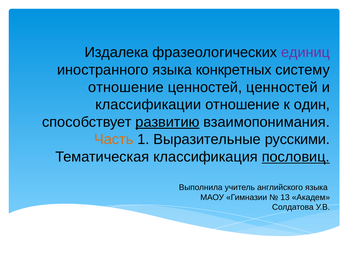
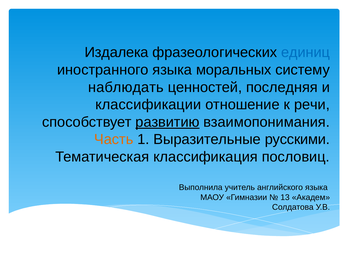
единиц colour: purple -> blue (306, 52)
конкретных: конкретных -> моральных (234, 70)
отношение: отношение -> наблюдать (126, 87)
ценностей ценностей: ценностей -> последняя (282, 87)
один: один -> речи (312, 105)
пословиц underline: present -> none (296, 157)
